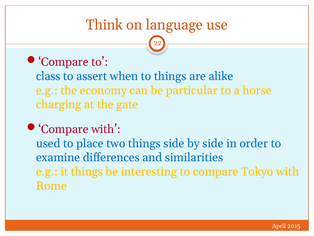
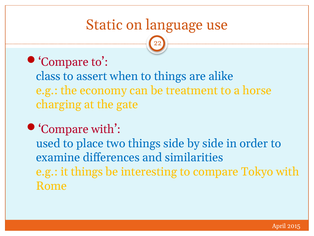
Think: Think -> Static (104, 25)
particular: particular -> treatment (192, 90)
